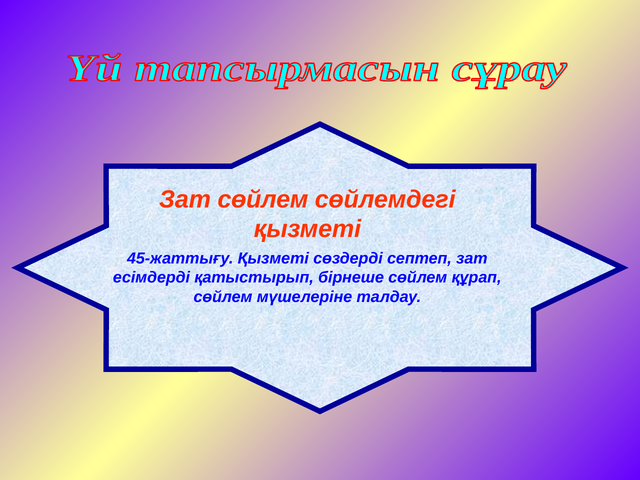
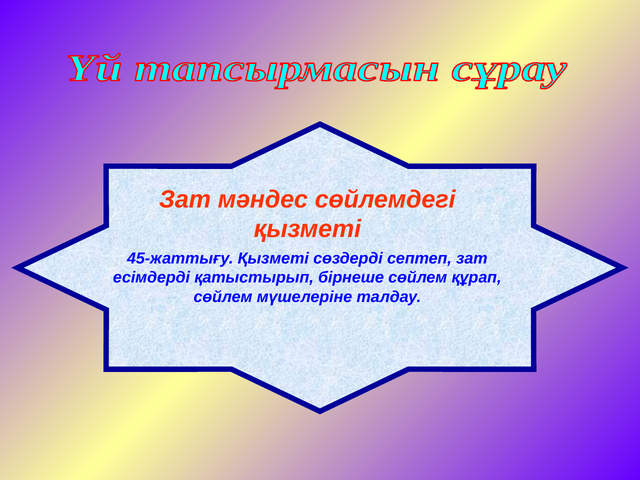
Зат сөйлем: сөйлем -> мәндес (263, 199)
